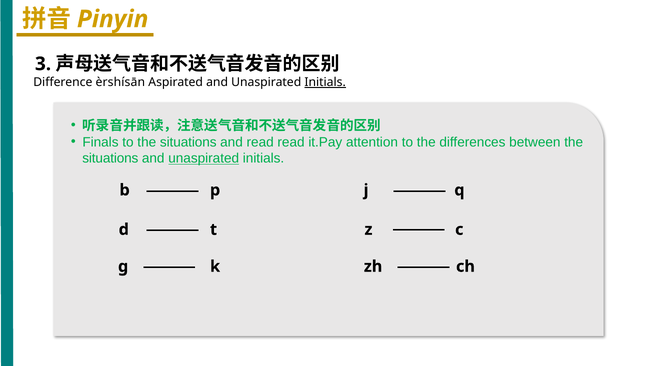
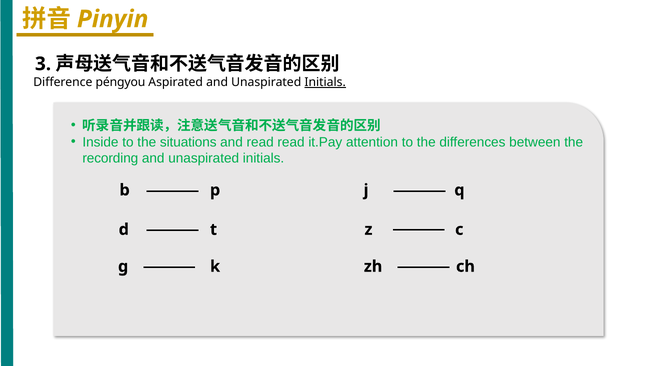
èrshísān: èrshísān -> pénɡyou (120, 82)
Finals: Finals -> Inside (100, 142)
situations: situations -> recording (110, 158)
unaspirated underline: present -> none (204, 158)
